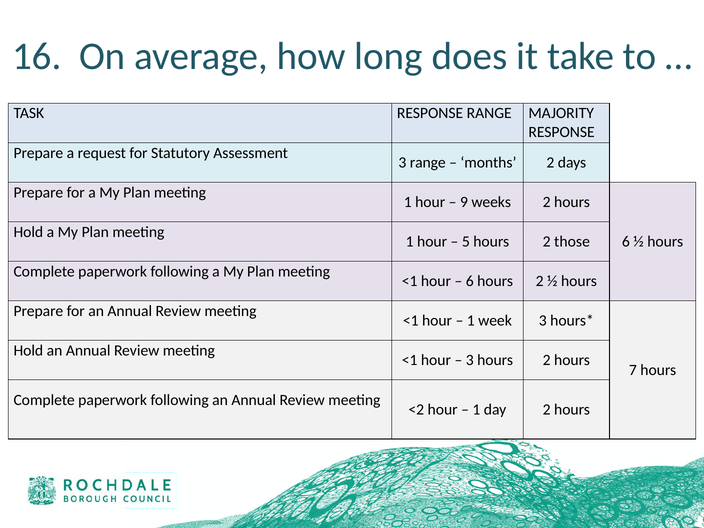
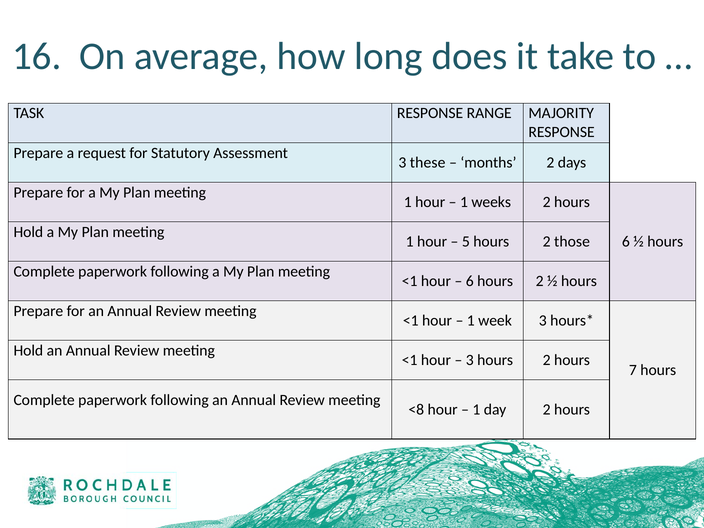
3 range: range -> these (428, 163)
9: 9 -> 1 (464, 202)
<2: <2 -> <8 (416, 409)
